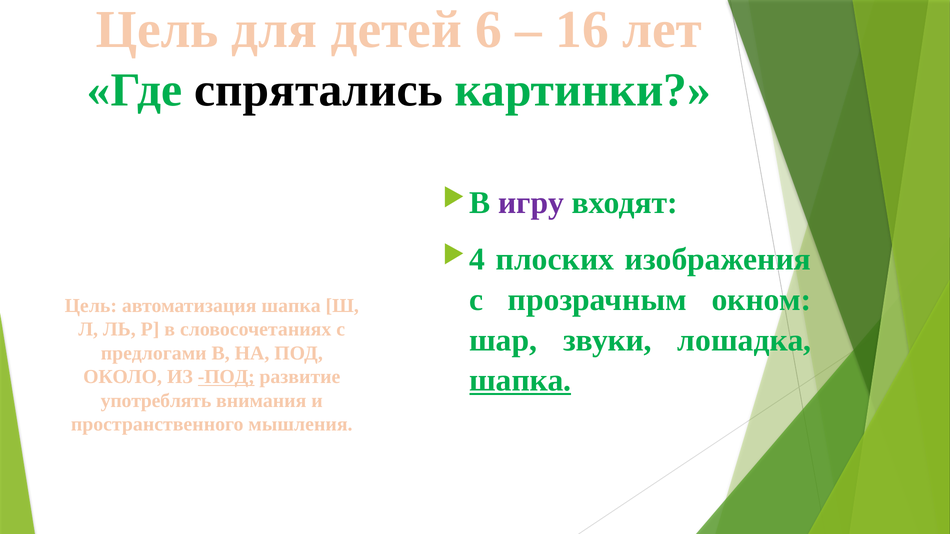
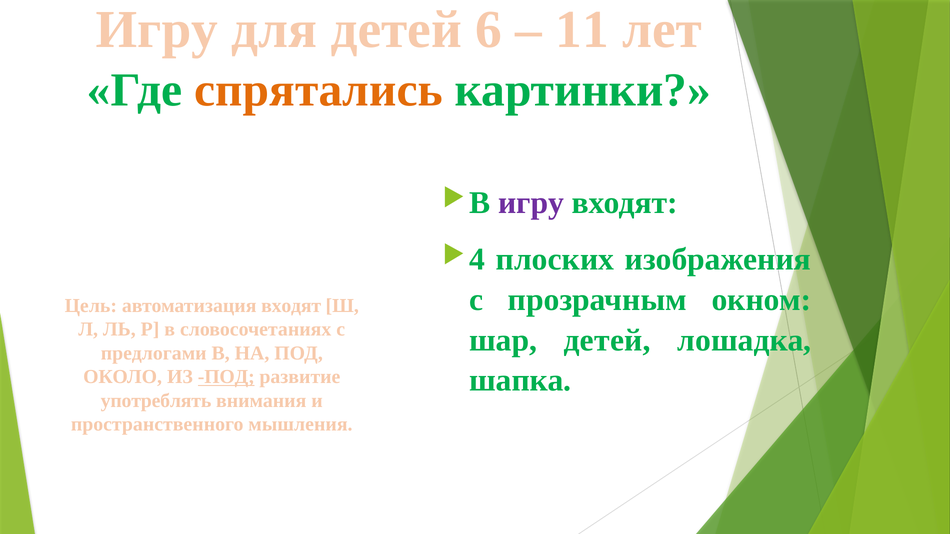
Цель: Цель -> Игру (157, 30)
16: 16 -> 11 (582, 30)
спрятались colour: black -> orange (318, 90)
автоматизация шапка: шапка -> входят (291, 306)
шар звуки: звуки -> детей (607, 340)
шапка underline: present -> none (520, 381)
